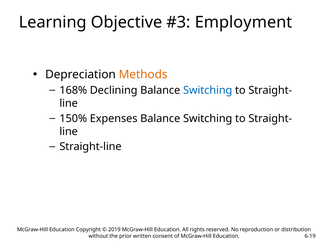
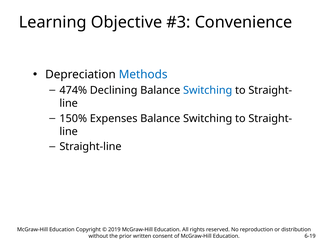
Employment: Employment -> Convenience (244, 22)
Methods colour: orange -> blue (143, 75)
168%: 168% -> 474% (73, 90)
